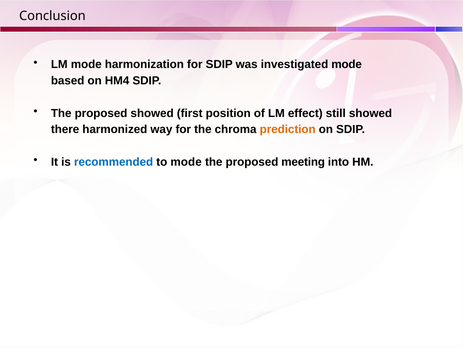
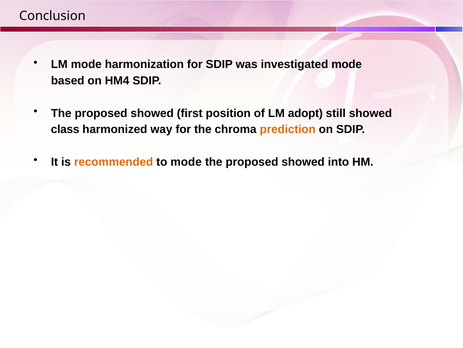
effect: effect -> adopt (305, 113)
there: there -> class (65, 129)
recommended colour: blue -> orange (114, 162)
meeting: meeting -> showed (303, 162)
